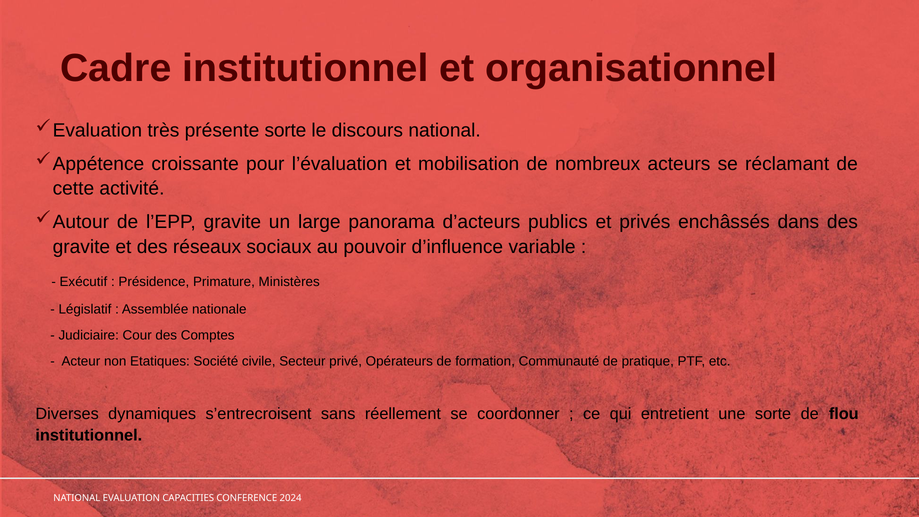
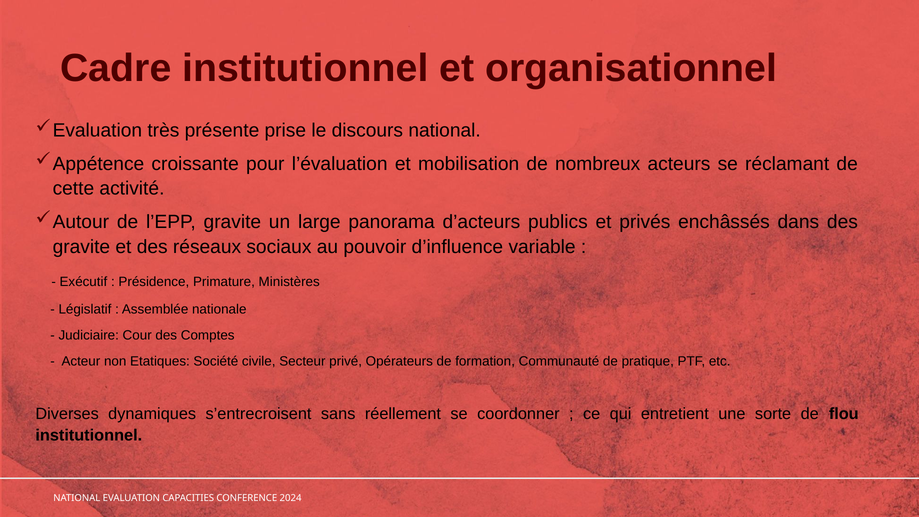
présente sorte: sorte -> prise (285, 130)
